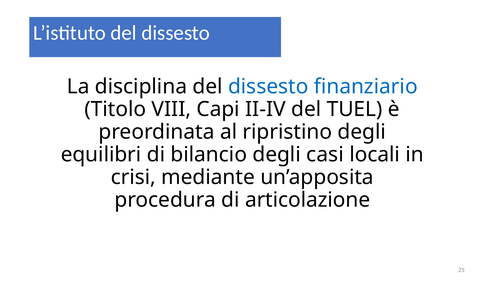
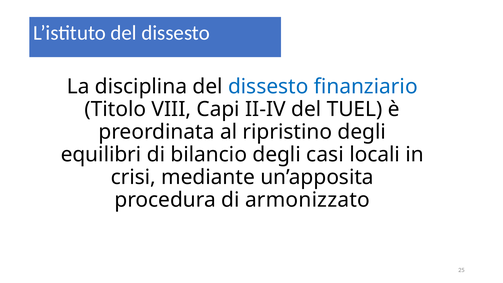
articolazione: articolazione -> armonizzato (307, 200)
